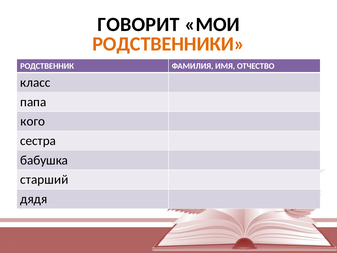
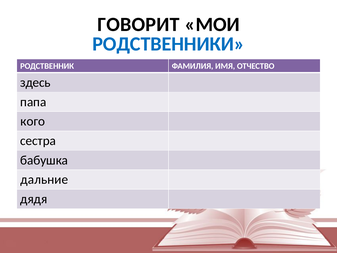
РОДСТВЕННИКИ colour: orange -> blue (168, 44)
класс: класс -> здесь (35, 82)
старший: старший -> дальние (44, 179)
